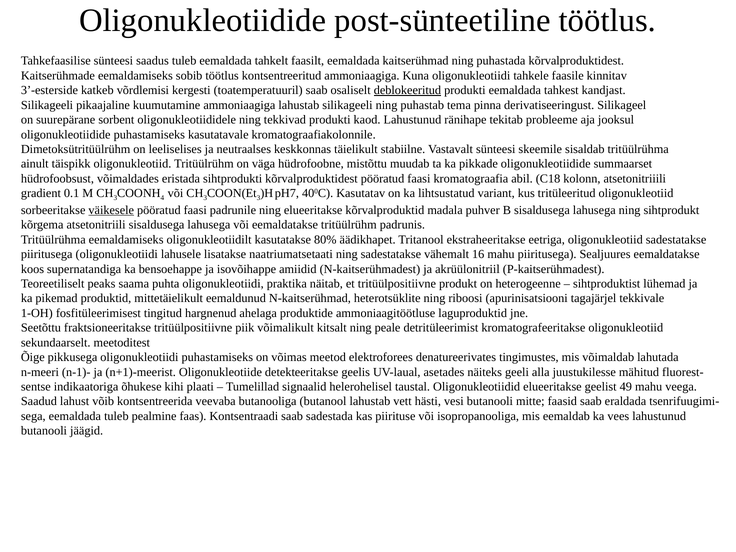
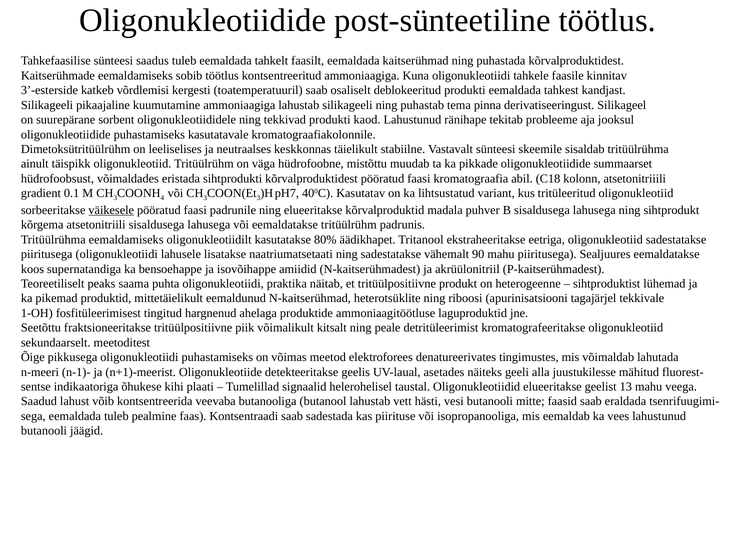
deblokeeritud underline: present -> none (407, 90)
16: 16 -> 90 (478, 254)
49: 49 -> 13 (626, 387)
